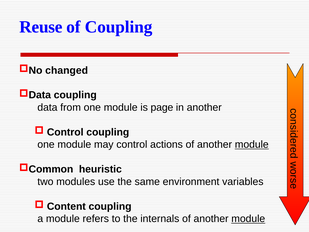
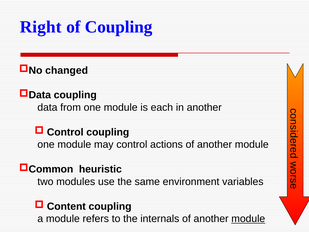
Reuse: Reuse -> Right (41, 27)
page: page -> each (162, 107)
module underline: present -> none (252, 144)
